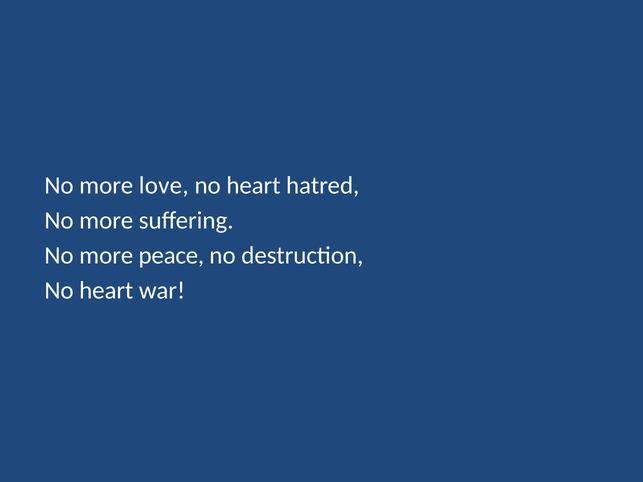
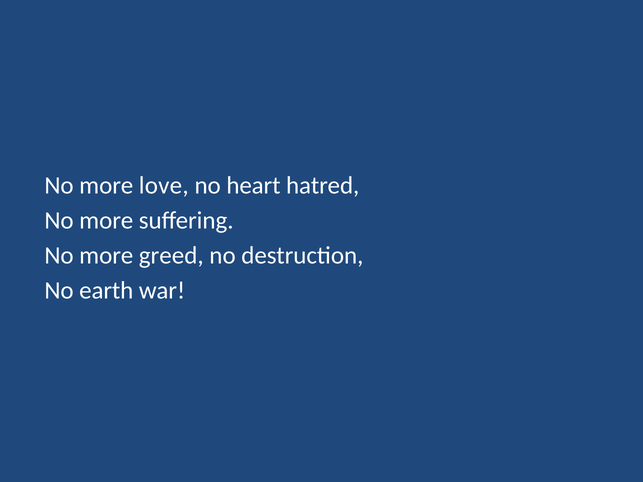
peace: peace -> greed (171, 256)
heart: heart -> earth (106, 291)
